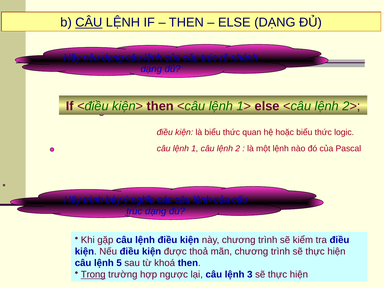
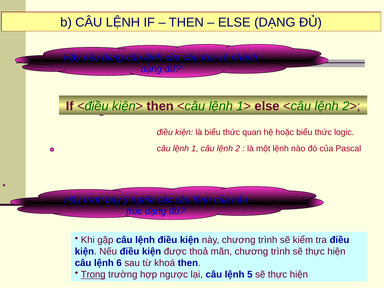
CÂU underline: present -> none (89, 23)
5: 5 -> 6 (119, 263)
3: 3 -> 5 (250, 275)
